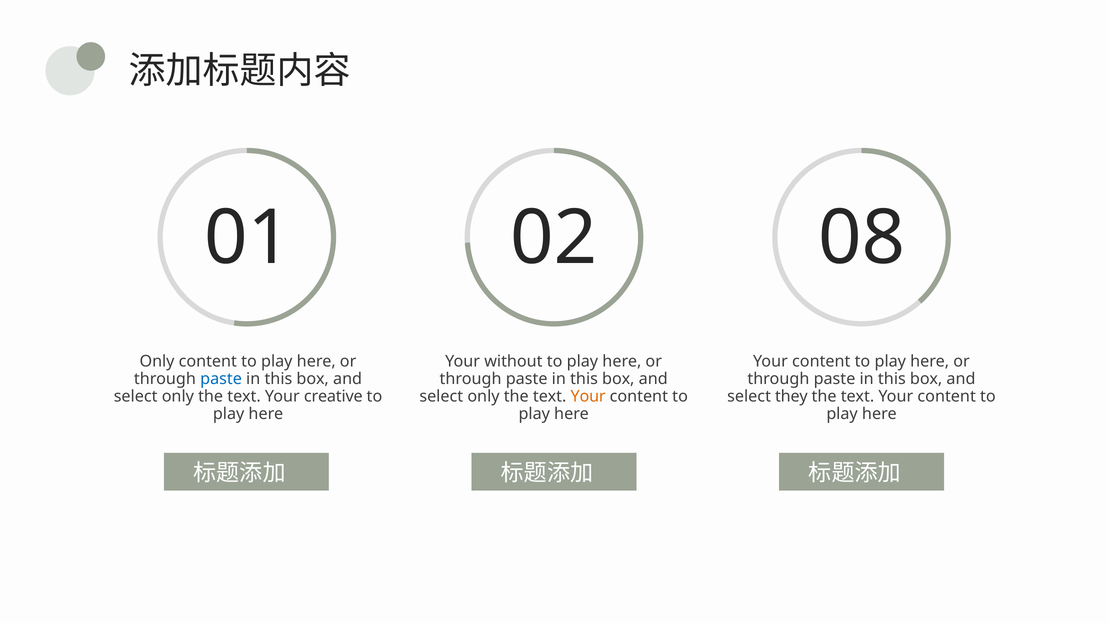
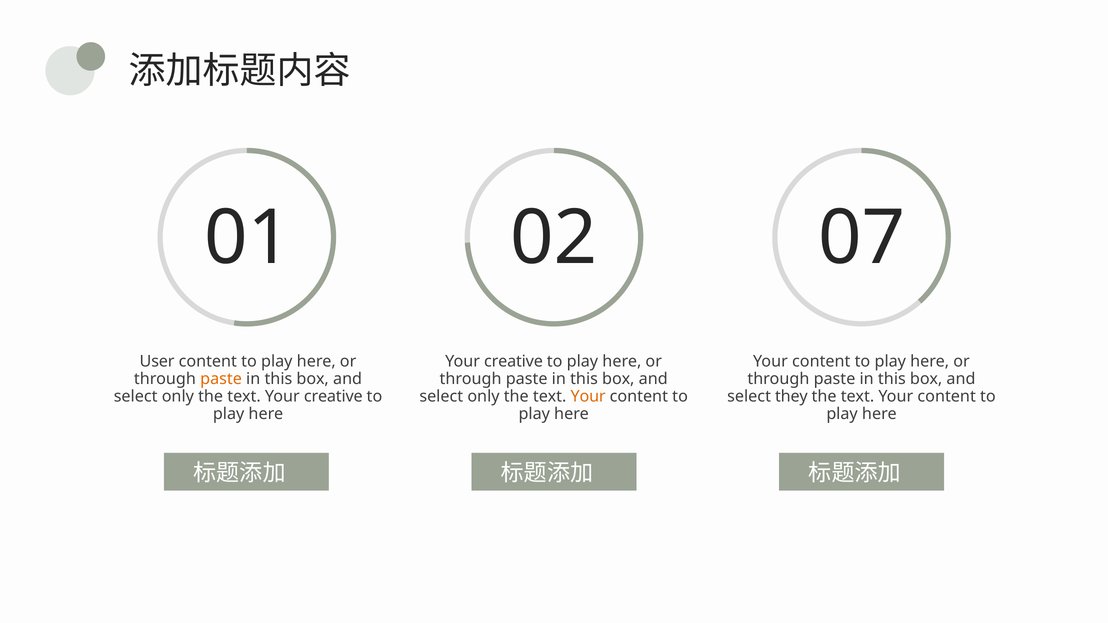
08: 08 -> 07 (862, 238)
Only: Only -> User (157, 362)
without: without -> creative (513, 362)
paste colour: blue -> orange (221, 379)
